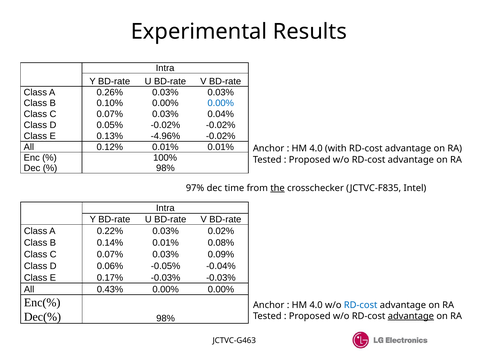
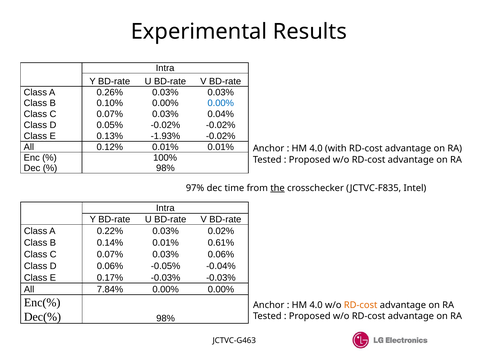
-4.96%: -4.96% -> -1.93% (165, 136)
0.08%: 0.08% -> 0.61% (221, 242)
0.03% 0.09%: 0.09% -> 0.06% (221, 254)
0.43%: 0.43% -> 7.84% (110, 289)
RD-cost colour: blue -> orange (361, 305)
advantage underline: present -> none (411, 316)
